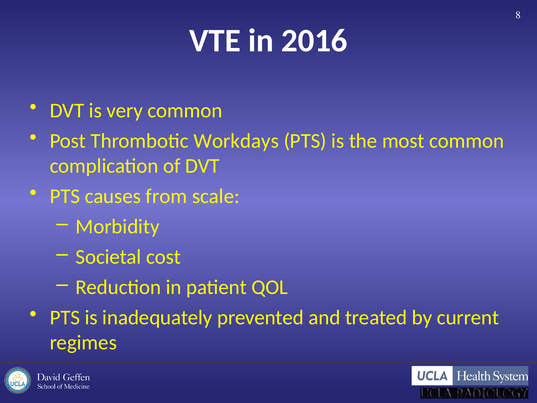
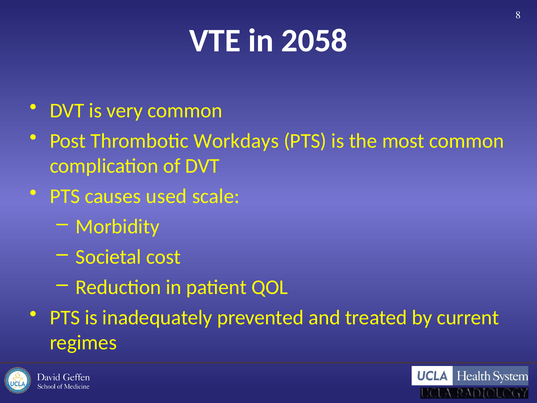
2016: 2016 -> 2058 (314, 41)
from: from -> used (166, 196)
